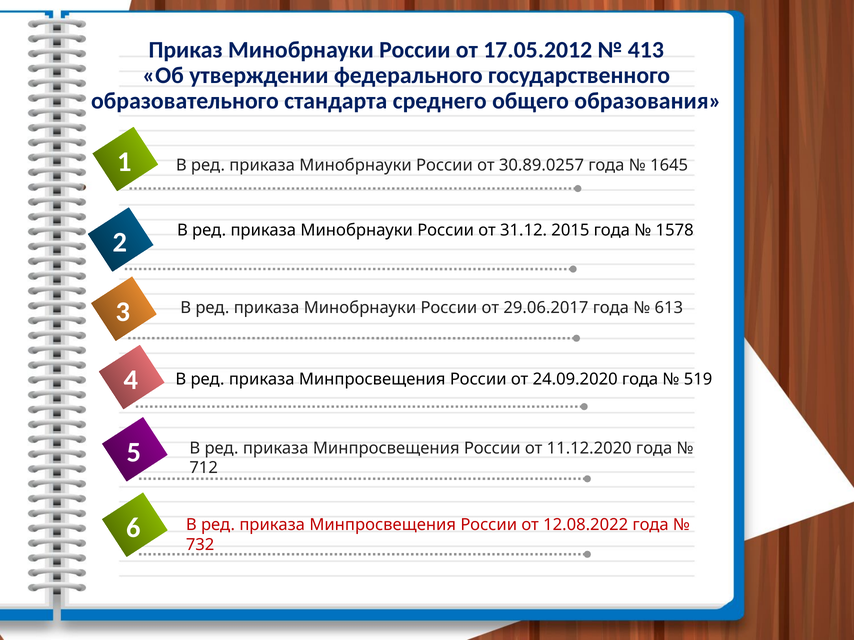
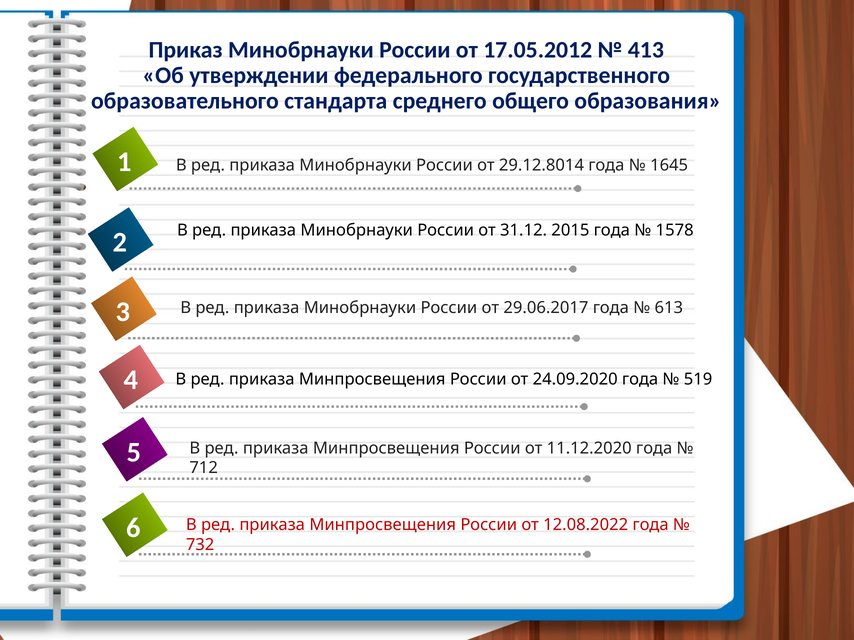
30.89.0257: 30.89.0257 -> 29.12.8014 (541, 165)
